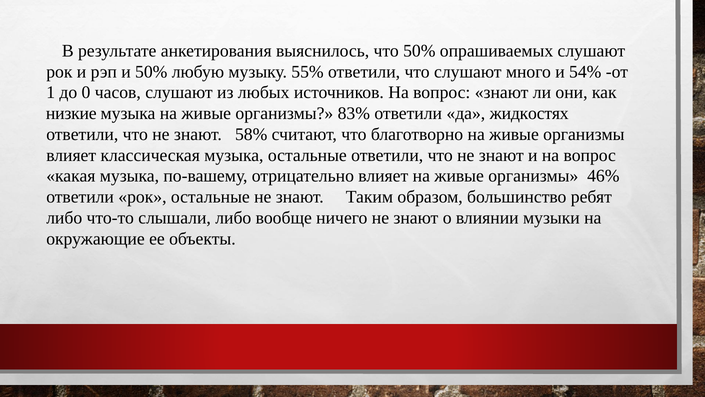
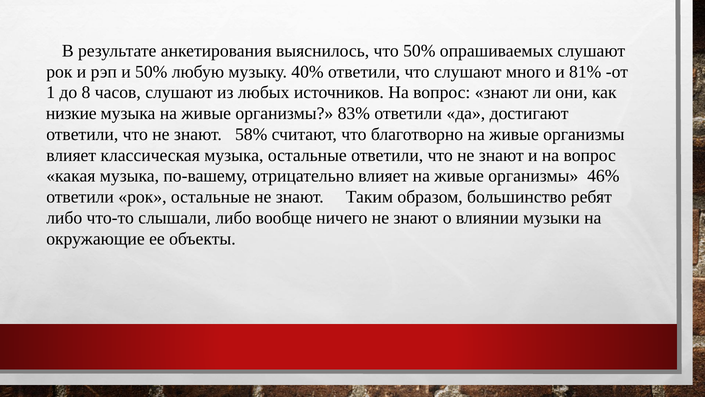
55%: 55% -> 40% (307, 72)
54%: 54% -> 81% (585, 72)
0: 0 -> 8 (86, 93)
жидкостях: жидкостях -> достигают (529, 113)
